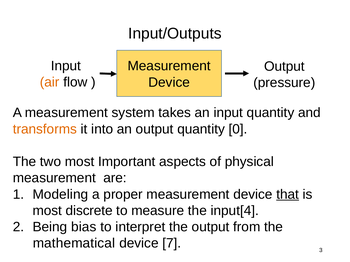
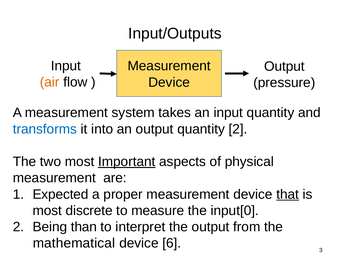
transforms colour: orange -> blue (45, 129)
quantity 0: 0 -> 2 (238, 129)
Important underline: none -> present (127, 162)
Modeling: Modeling -> Expected (60, 195)
input[4: input[4 -> input[0 (235, 211)
bias: bias -> than (84, 227)
7: 7 -> 6 (172, 244)
